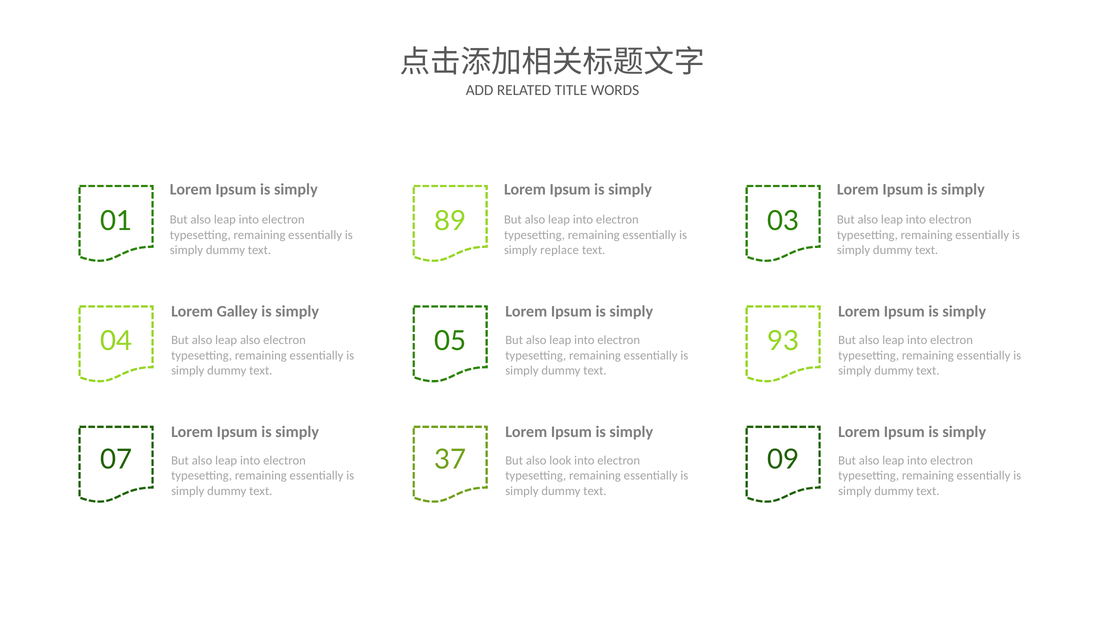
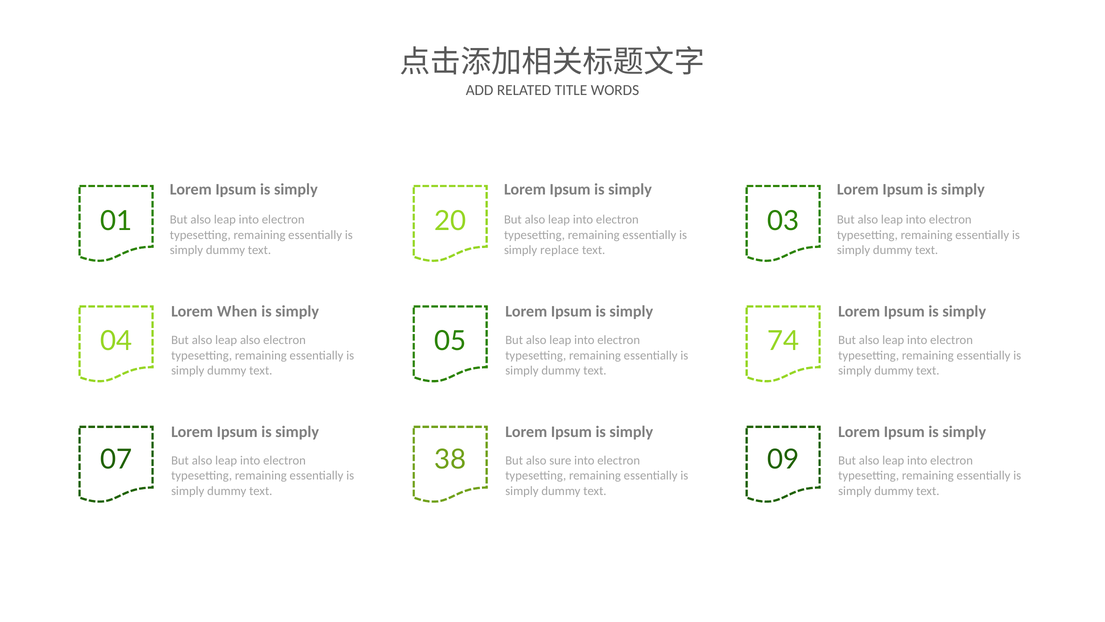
89: 89 -> 20 (450, 221)
Galley: Galley -> When (237, 311)
93: 93 -> 74 (783, 341)
37: 37 -> 38 (450, 459)
look: look -> sure (560, 460)
